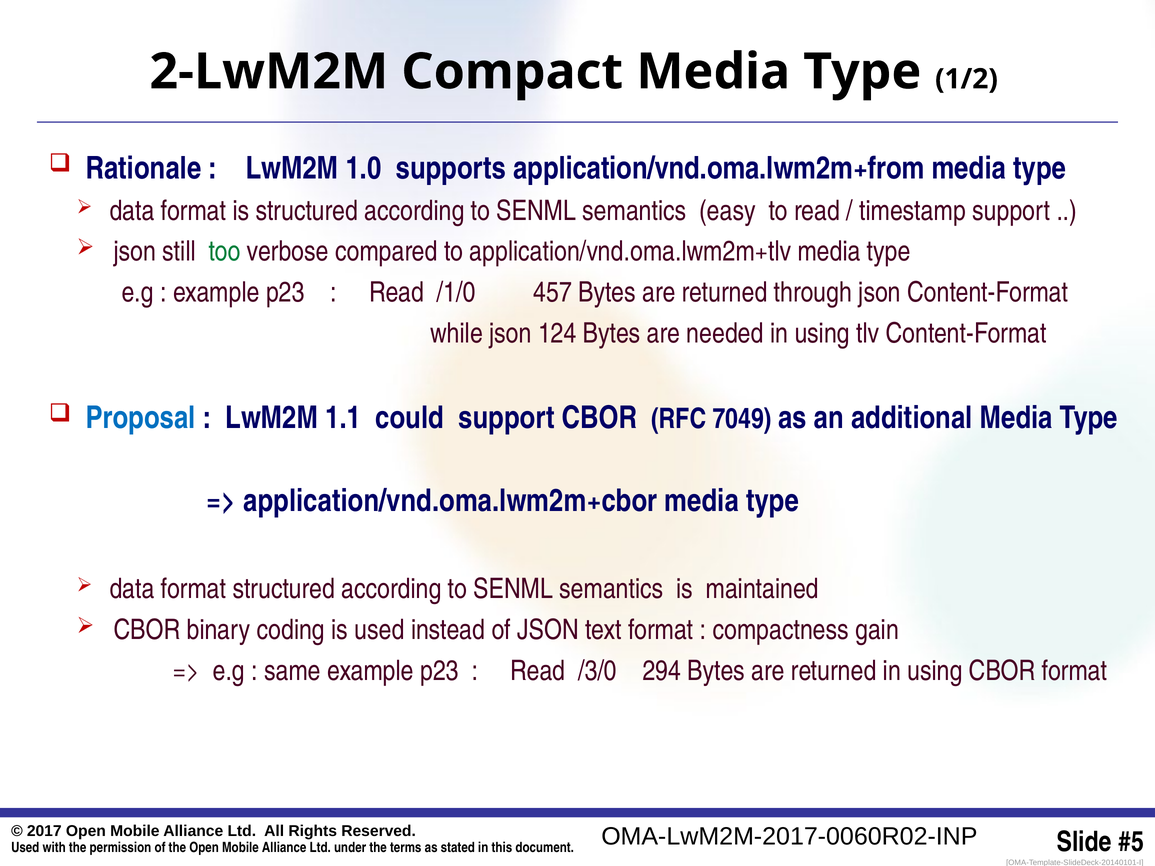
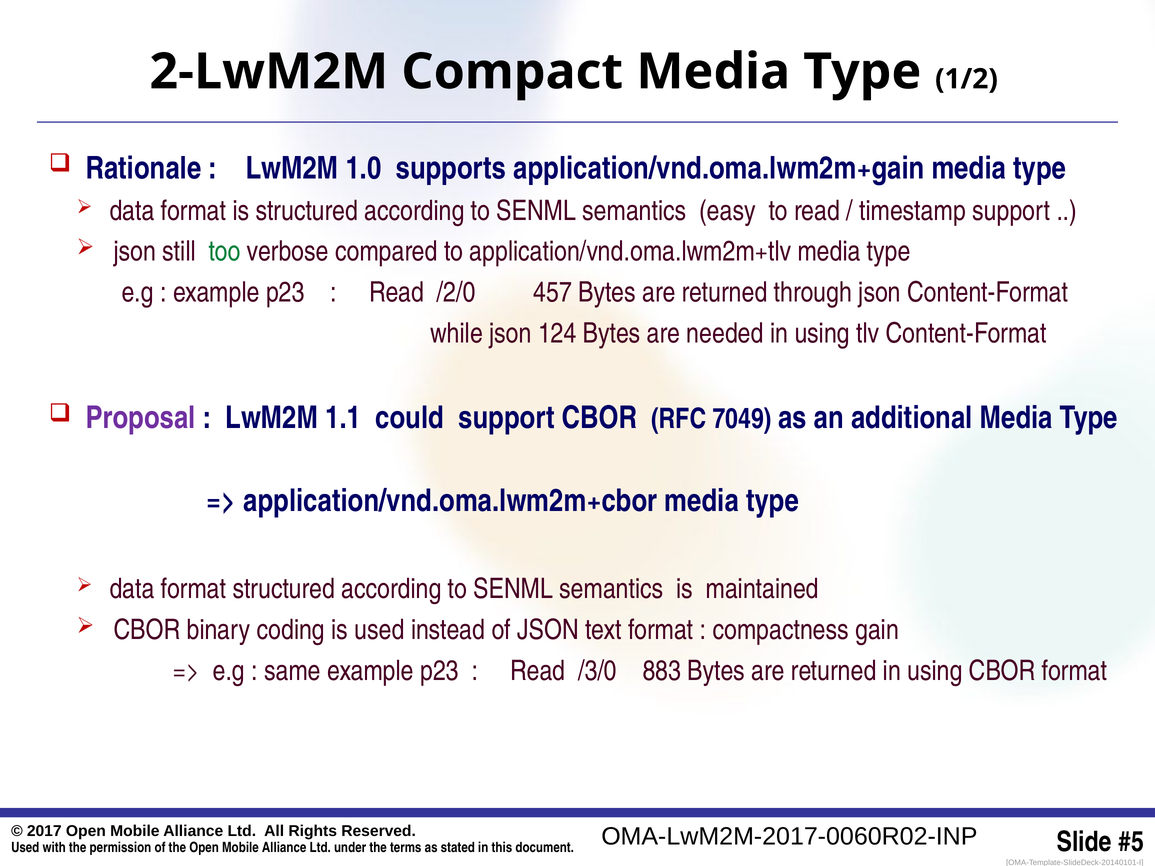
application/vnd.oma.lwm2m+from: application/vnd.oma.lwm2m+from -> application/vnd.oma.lwm2m+gain (719, 168)
/1/0: /1/0 -> /2/0 (456, 293)
Proposal colour: blue -> purple (141, 418)
294: 294 -> 883 (662, 671)
